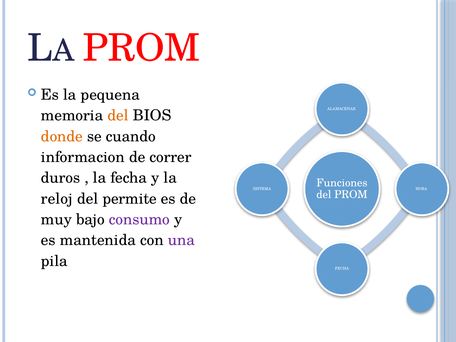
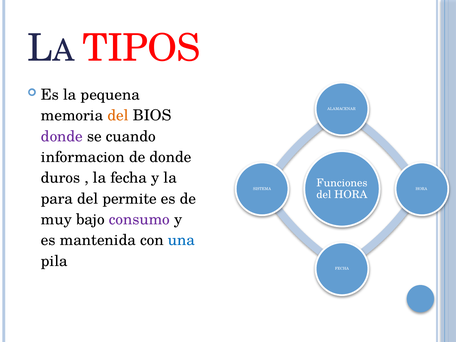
PROM: PROM -> TIPOS (142, 48)
donde colour: orange -> purple (62, 136)
de correr: correr -> donde (170, 157)
del PROM: PROM -> HORA (351, 195)
reloj: reloj -> para (57, 199)
una colour: purple -> blue (181, 240)
